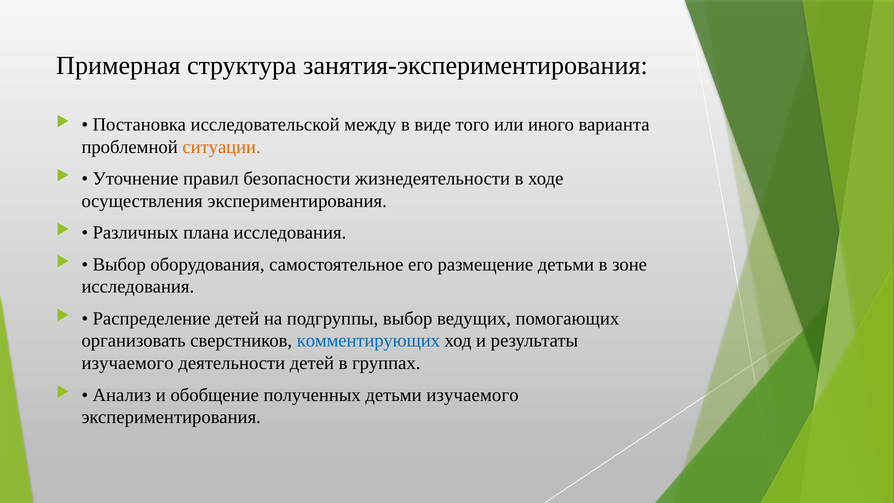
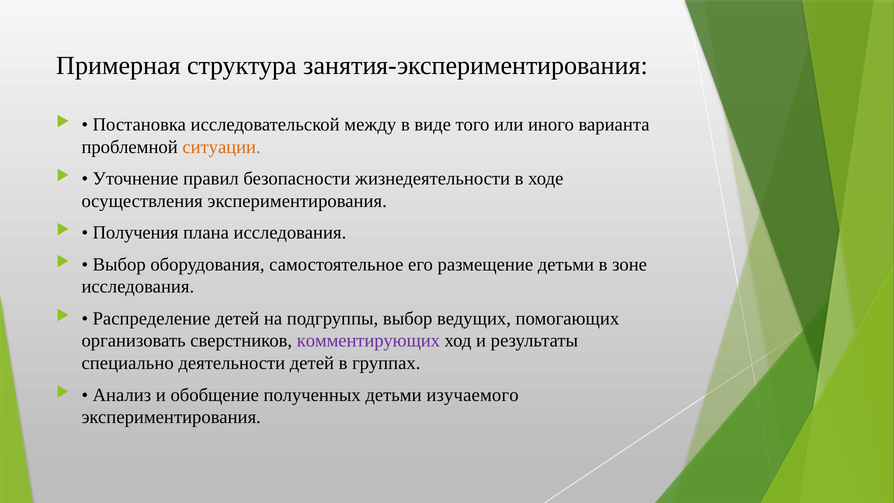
Различных: Различных -> Получения (136, 233)
комментирующих colour: blue -> purple (368, 341)
изучаемого: изучаемого -> специально (128, 363)
